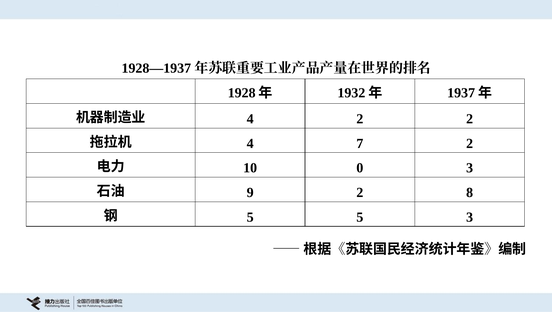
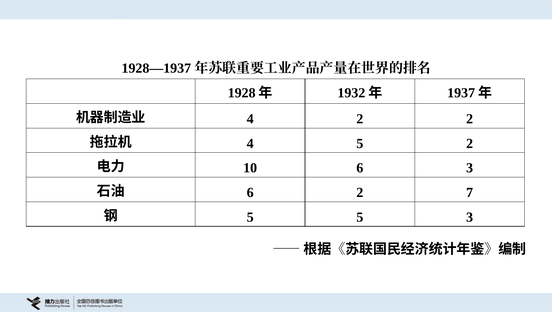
4 7: 7 -> 5 (360, 144)
10 0: 0 -> 6 (360, 168)
9: 9 -> 6 (250, 193)
8: 8 -> 7 (470, 193)
